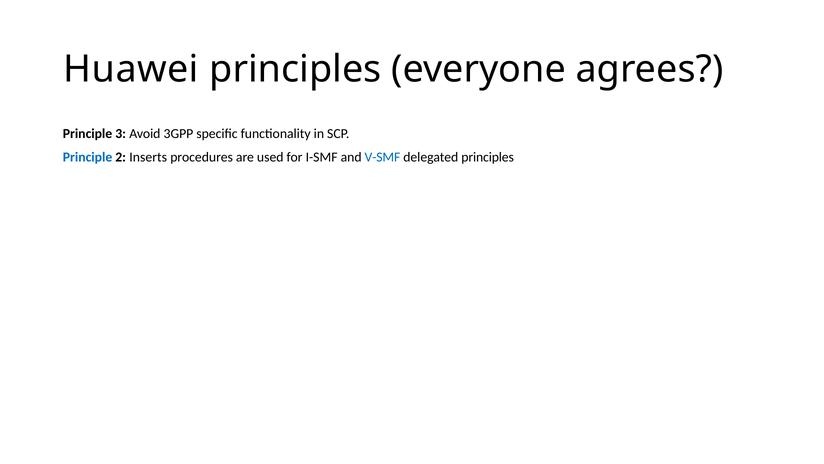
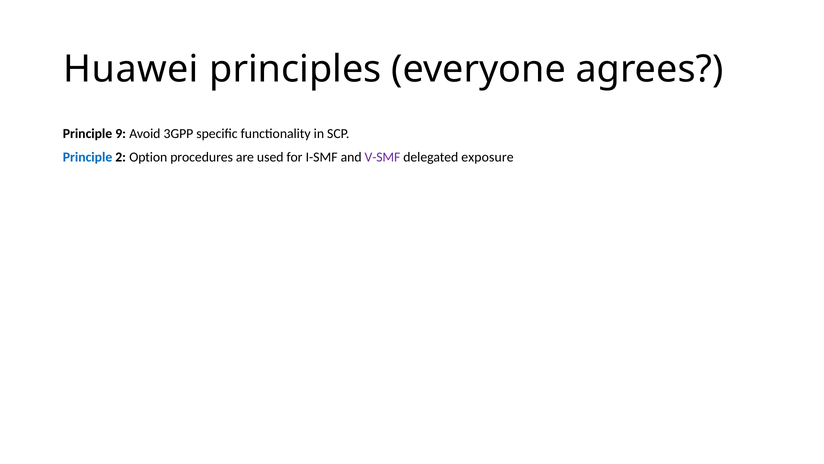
3: 3 -> 9 (121, 134)
Inserts: Inserts -> Option (148, 157)
V-SMF colour: blue -> purple (382, 157)
delegated principles: principles -> exposure (487, 157)
